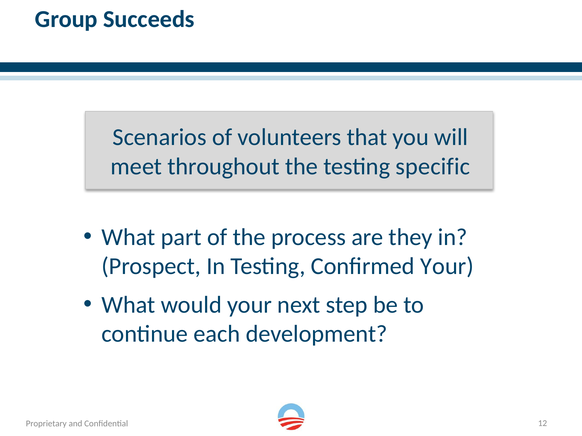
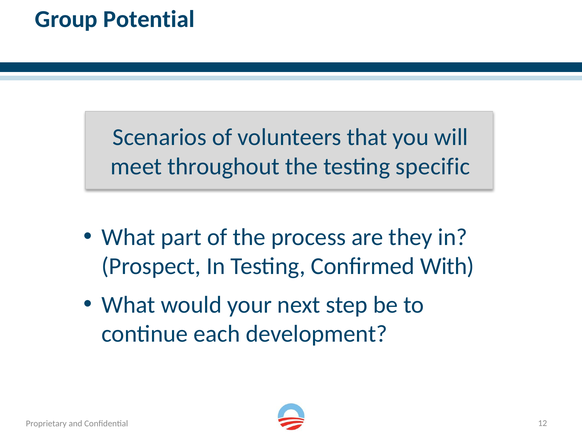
Succeeds: Succeeds -> Potential (149, 19)
Confirmed Your: Your -> With (447, 266)
